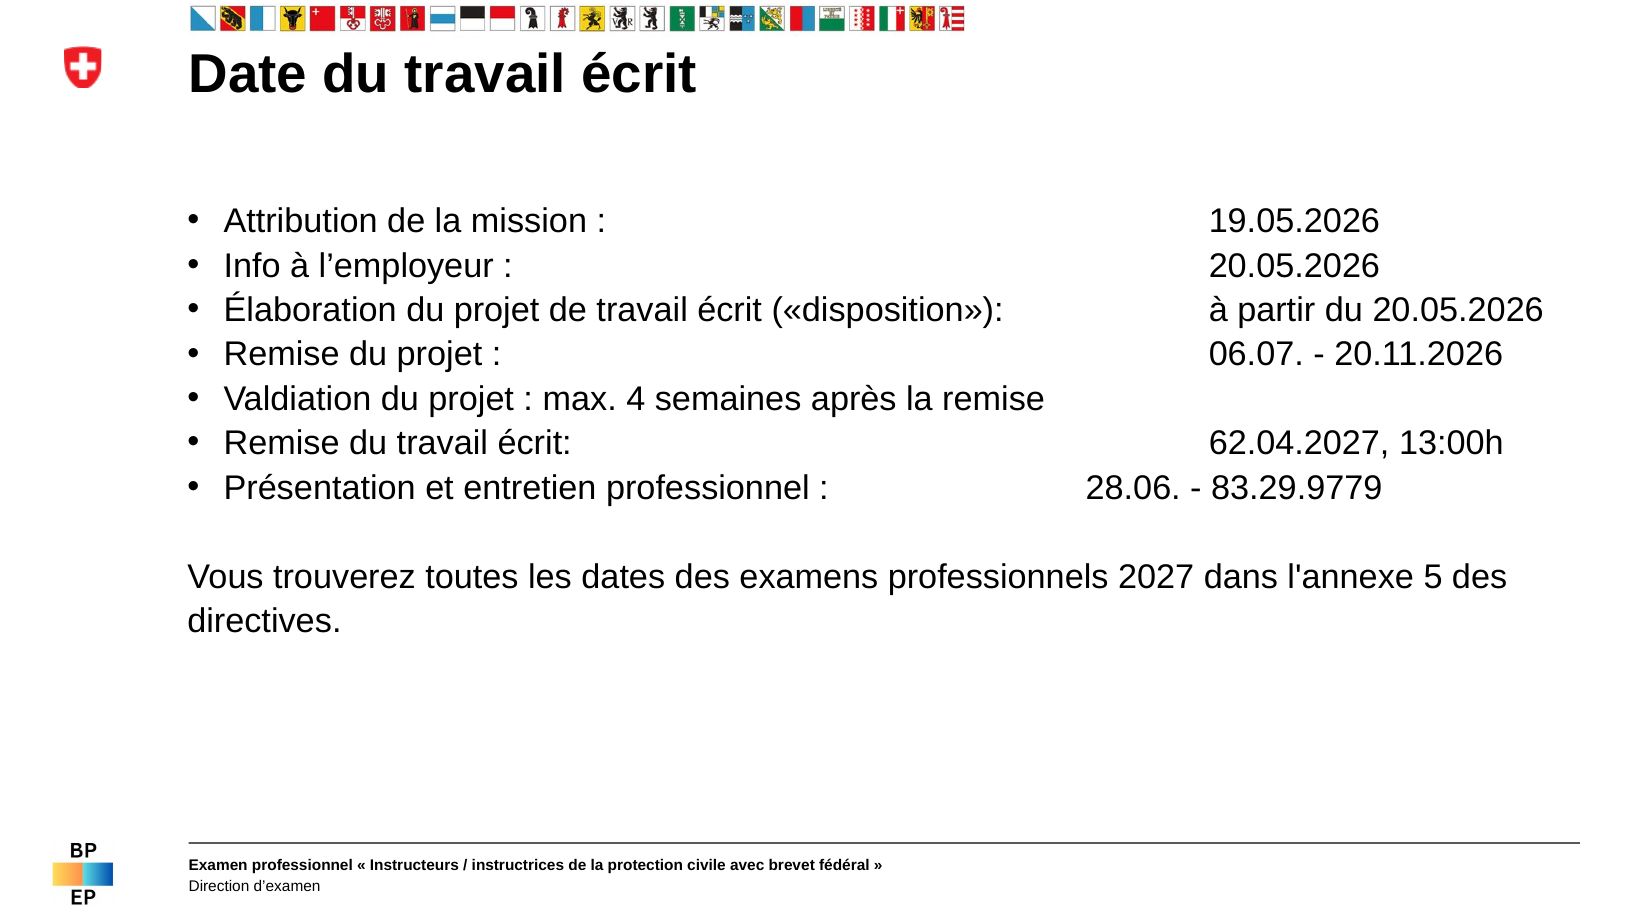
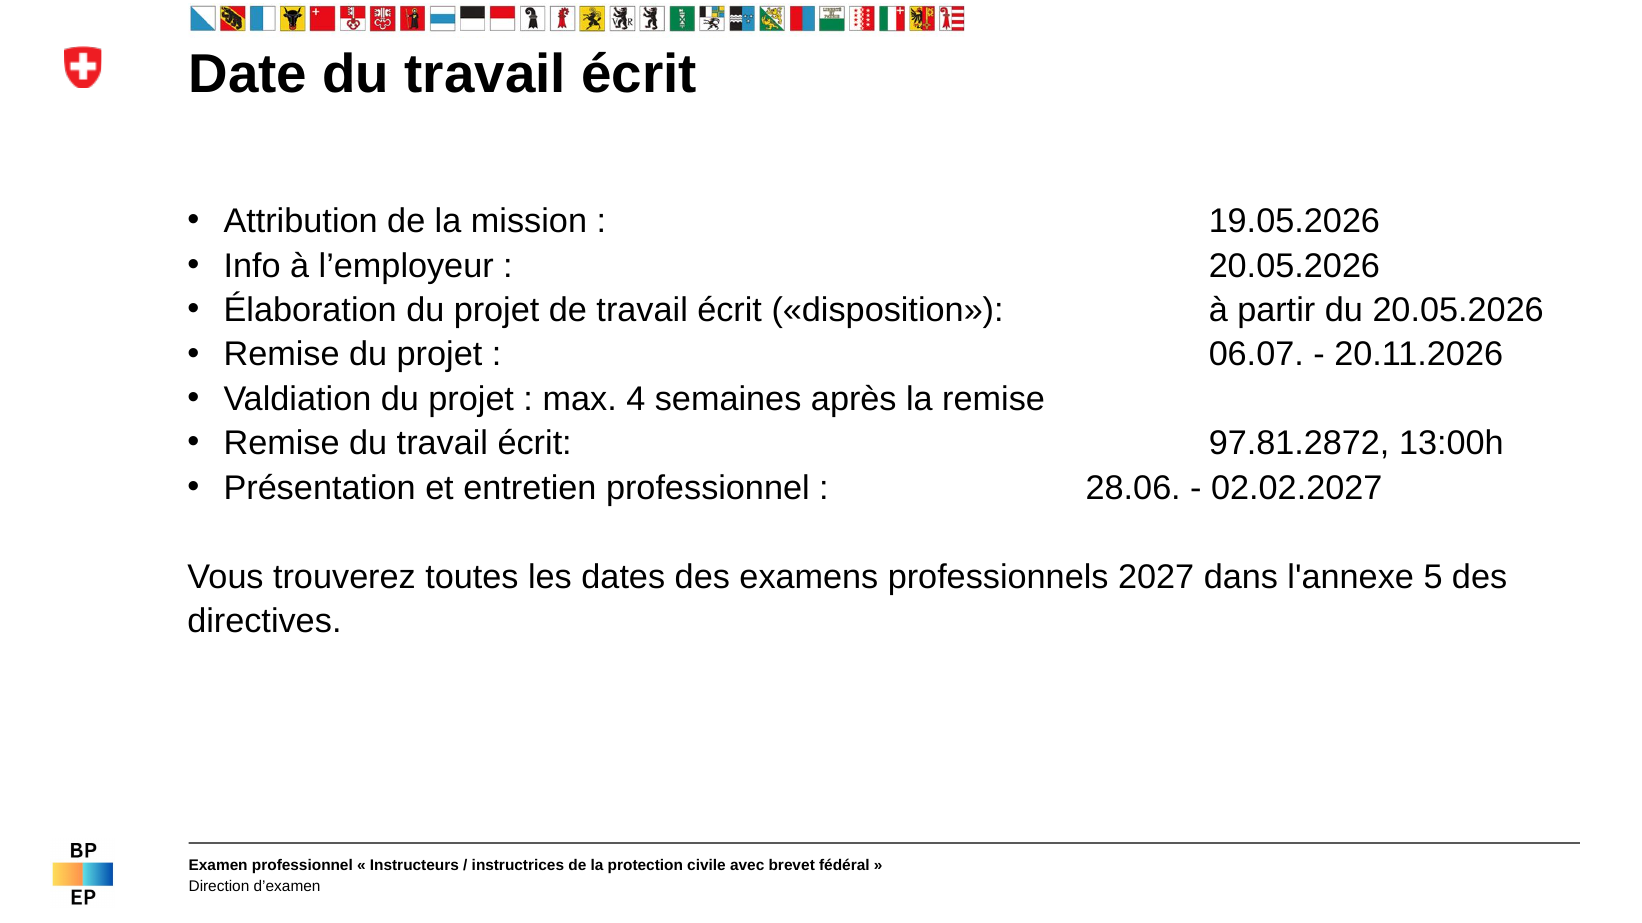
62.04.2027: 62.04.2027 -> 97.81.2872 (1299, 444)
83.29.9779: 83.29.9779 -> 02.02.2027 (1297, 488)
